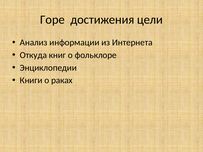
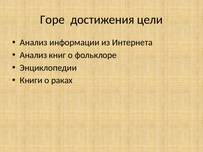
Откуда: Откуда -> Анализ (33, 55)
